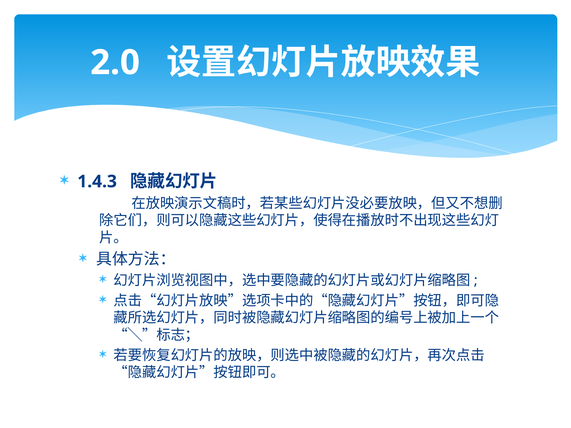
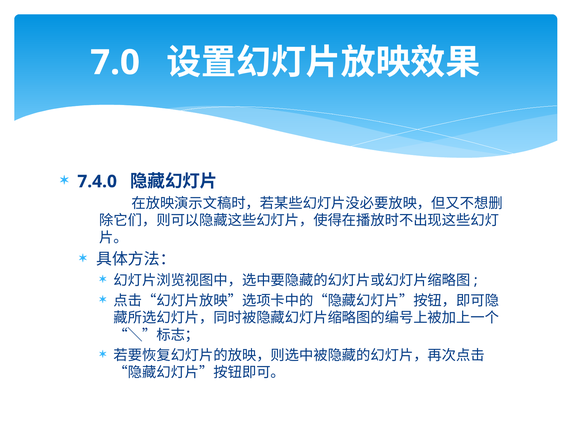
2.0: 2.0 -> 7.0 (115, 63)
1.4.3: 1.4.3 -> 7.4.0 (97, 182)
